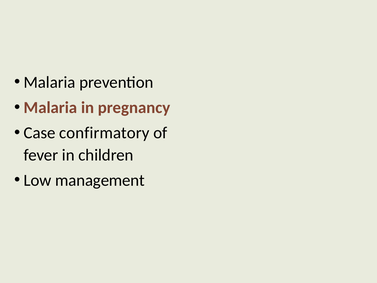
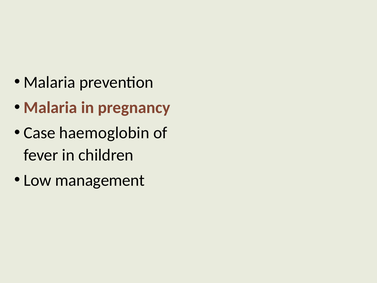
confirmatory: confirmatory -> haemoglobin (104, 133)
